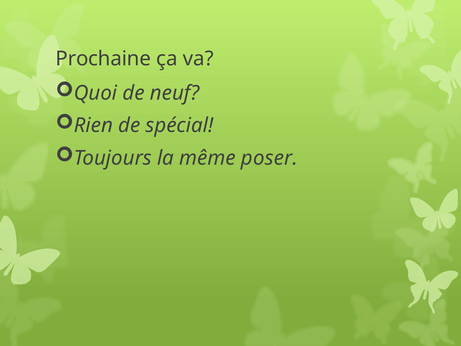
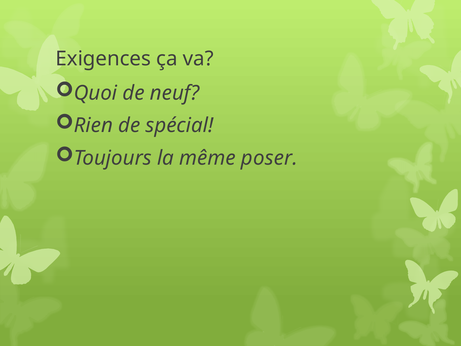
Prochaine: Prochaine -> Exigences (103, 59)
